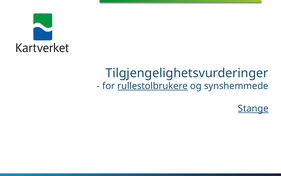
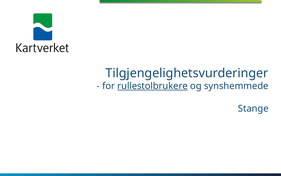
Stange underline: present -> none (253, 108)
